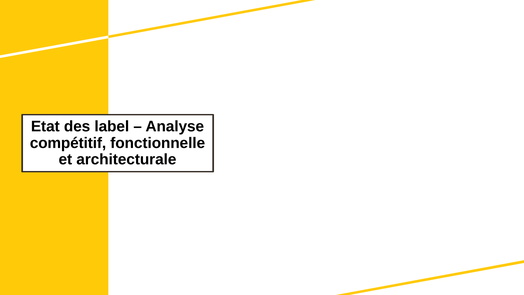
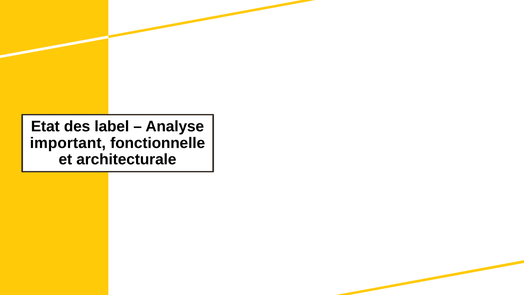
compétitif: compétitif -> important (68, 143)
